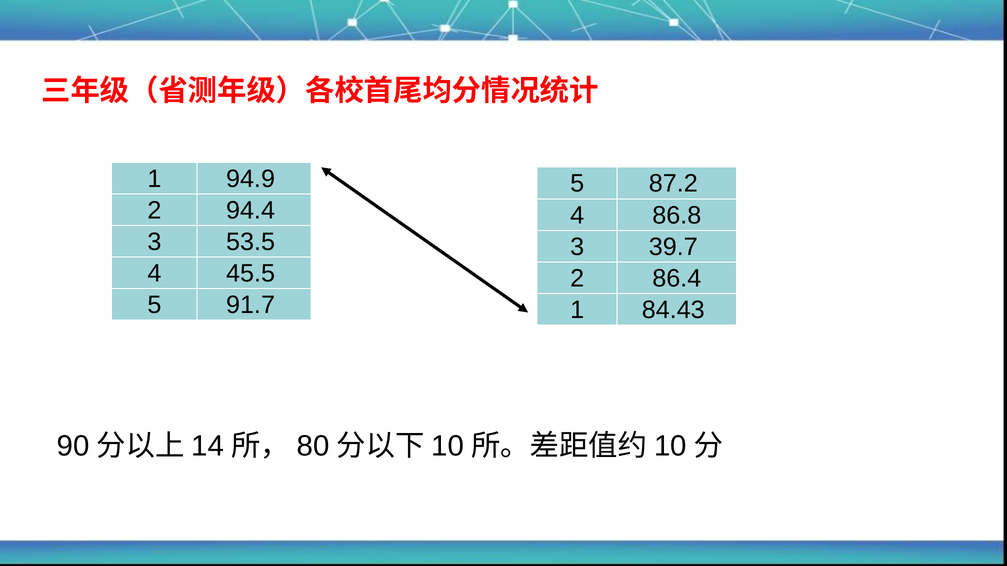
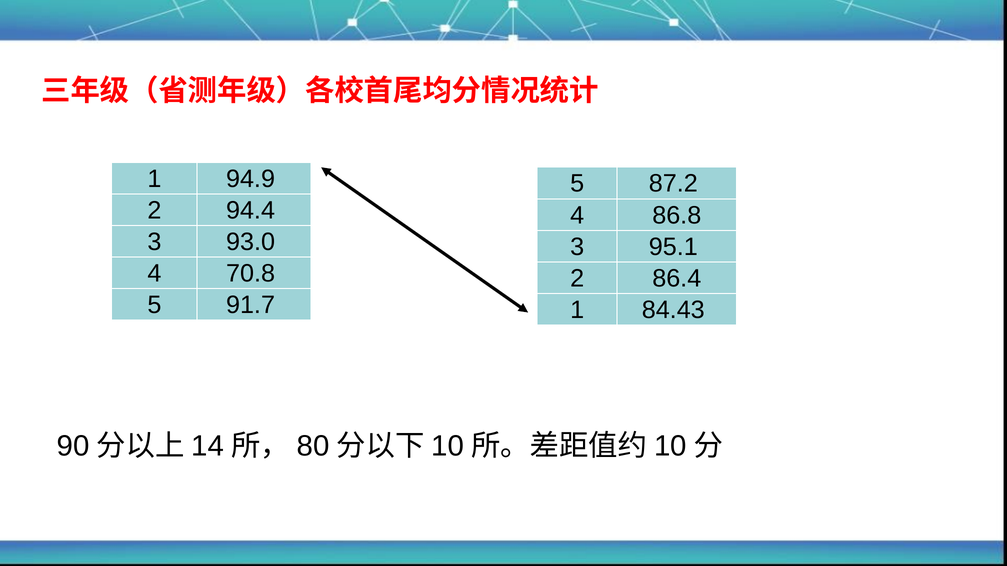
53.5: 53.5 -> 93.0 (251, 242)
39.7: 39.7 -> 95.1 (673, 247)
45.5: 45.5 -> 70.8 (251, 274)
